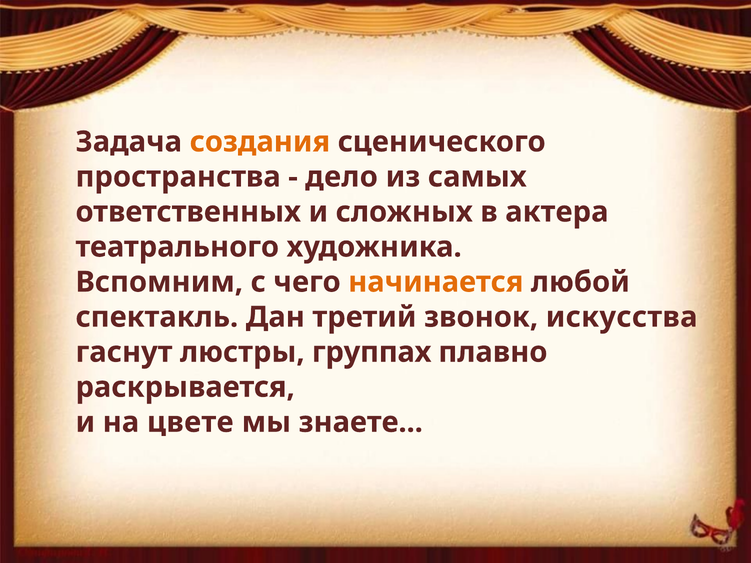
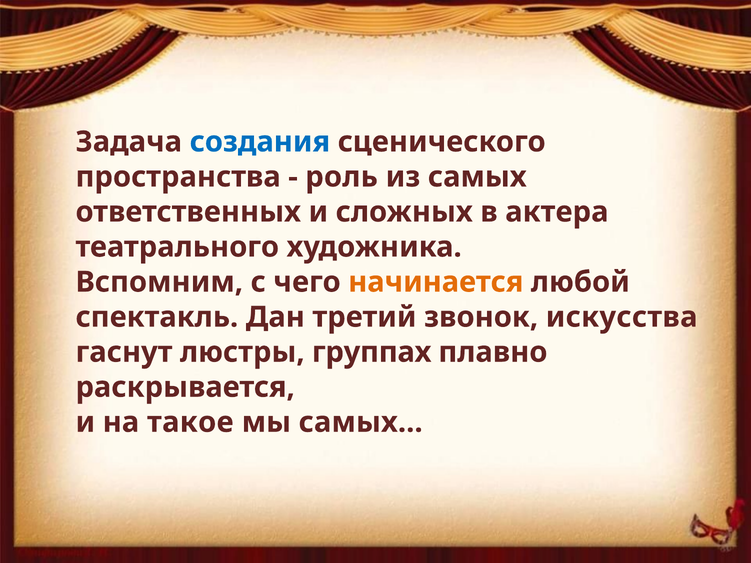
создания colour: orange -> blue (260, 142)
дело: дело -> роль (342, 177)
цвете: цвете -> такое (190, 422)
мы знаете: знаете -> самых (361, 422)
